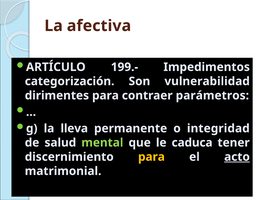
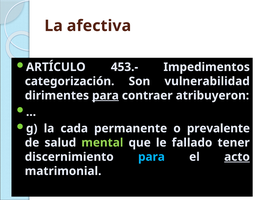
199.-: 199.- -> 453.- (125, 67)
para underline: none -> present (105, 95)
parámetros: parámetros -> atribuyeron (212, 95)
lleva: lleva -> cada (74, 128)
integridad: integridad -> prevalente (218, 128)
caduca: caduca -> fallado (192, 142)
para colour: yellow -> light blue (151, 156)
